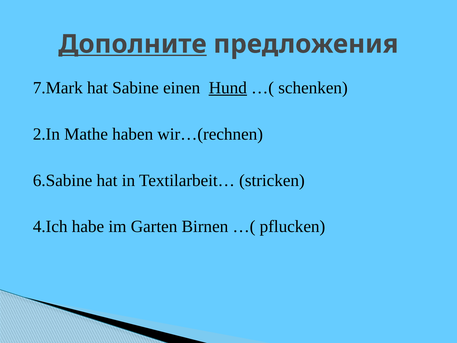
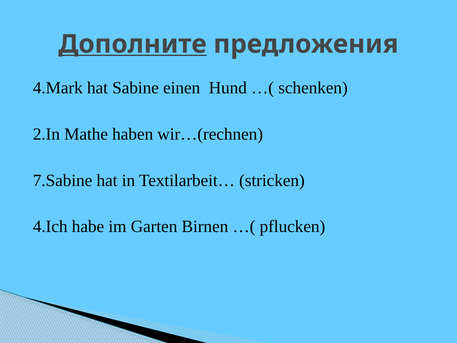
7.Mark: 7.Mark -> 4.Mark (58, 88)
Hund underline: present -> none (228, 88)
6.Sabine: 6.Sabine -> 7.Sabine (63, 180)
